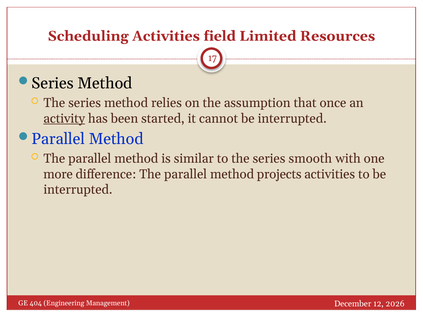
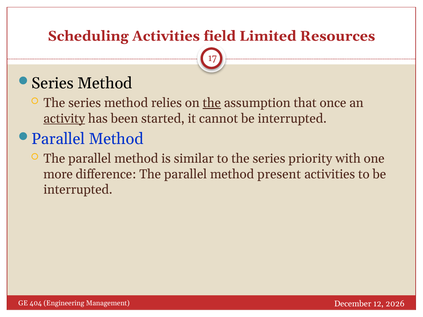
the underline: none -> present (212, 103)
smooth: smooth -> priority (310, 159)
projects: projects -> present (279, 174)
